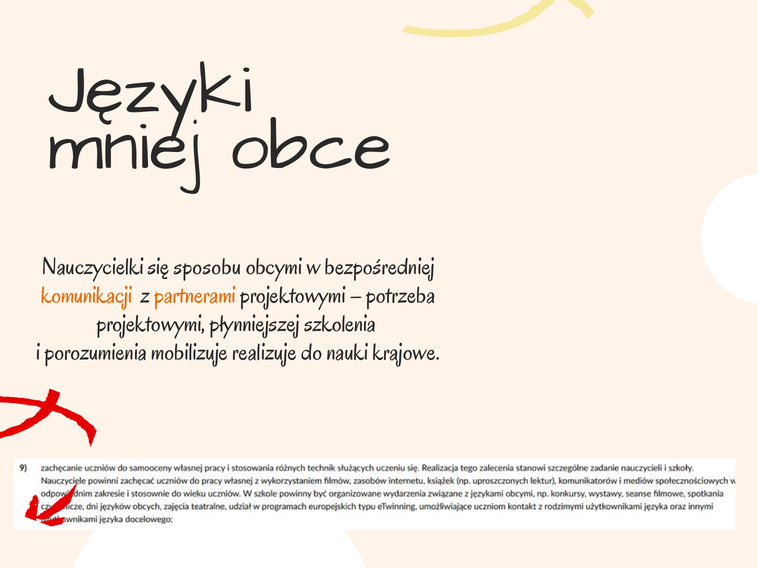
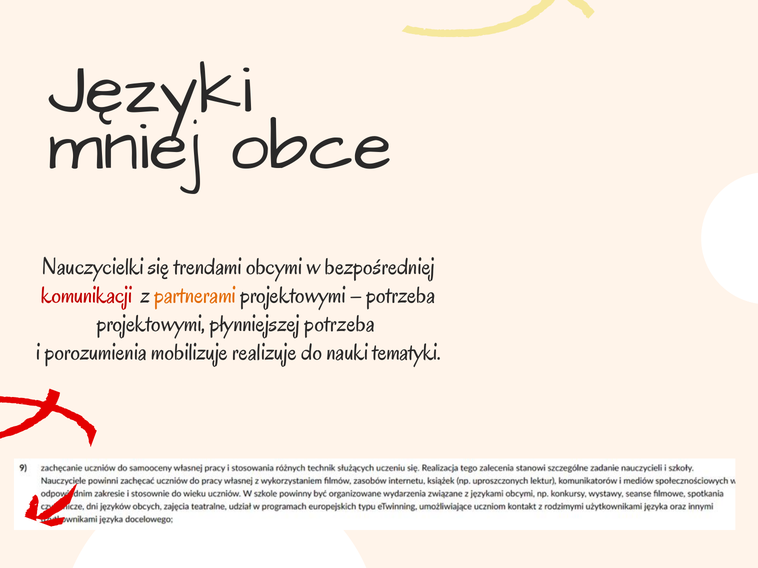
sposobu: sposobu -> trendami (208, 267)
komunikacji colour: orange -> red (87, 295)
płynniejszej szkolenia: szkolenia -> potrzeba (340, 324)
krajowe: krajowe -> tematyki (407, 352)
